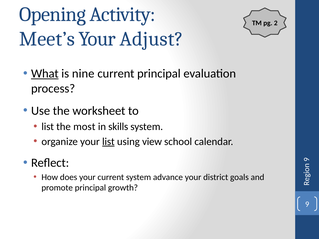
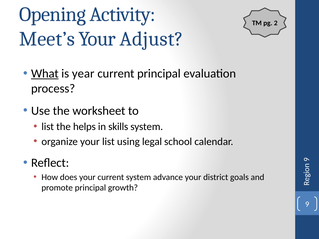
nine: nine -> year (83, 74)
most: most -> helps (84, 127)
list underline: present -> none (108, 142)
view: view -> legal (152, 142)
